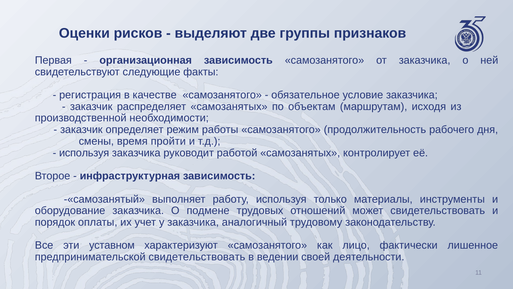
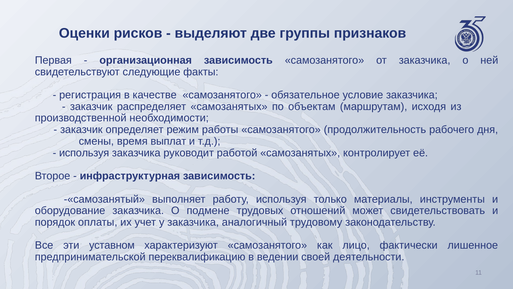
пройти: пройти -> выплат (168, 141)
предпринимательской свидетельствовать: свидетельствовать -> переквалификацию (197, 257)
